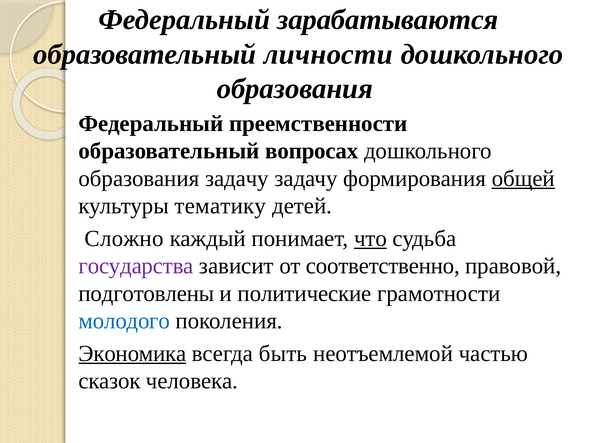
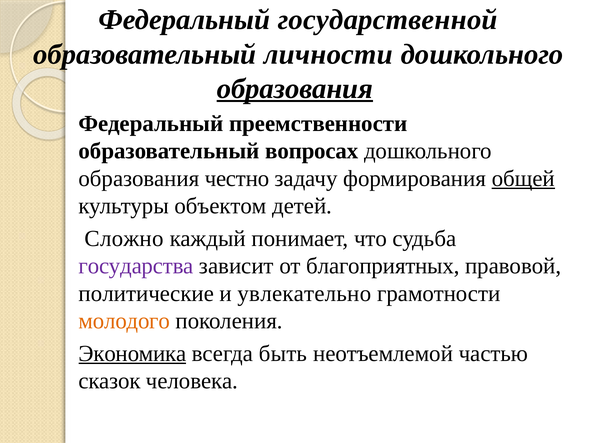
зарабатываются: зарабатываются -> государственной (388, 20)
образования underline: none -> present (295, 89)
образования задачу: задачу -> честно (237, 178)
тематику: тематику -> объектом (220, 206)
что underline: present -> none (370, 238)
соответственно: соответственно -> благоприятных (383, 266)
подготовлены: подготовлены -> политические (146, 293)
политические: политические -> увлекательно (304, 293)
молодого colour: blue -> orange (124, 321)
